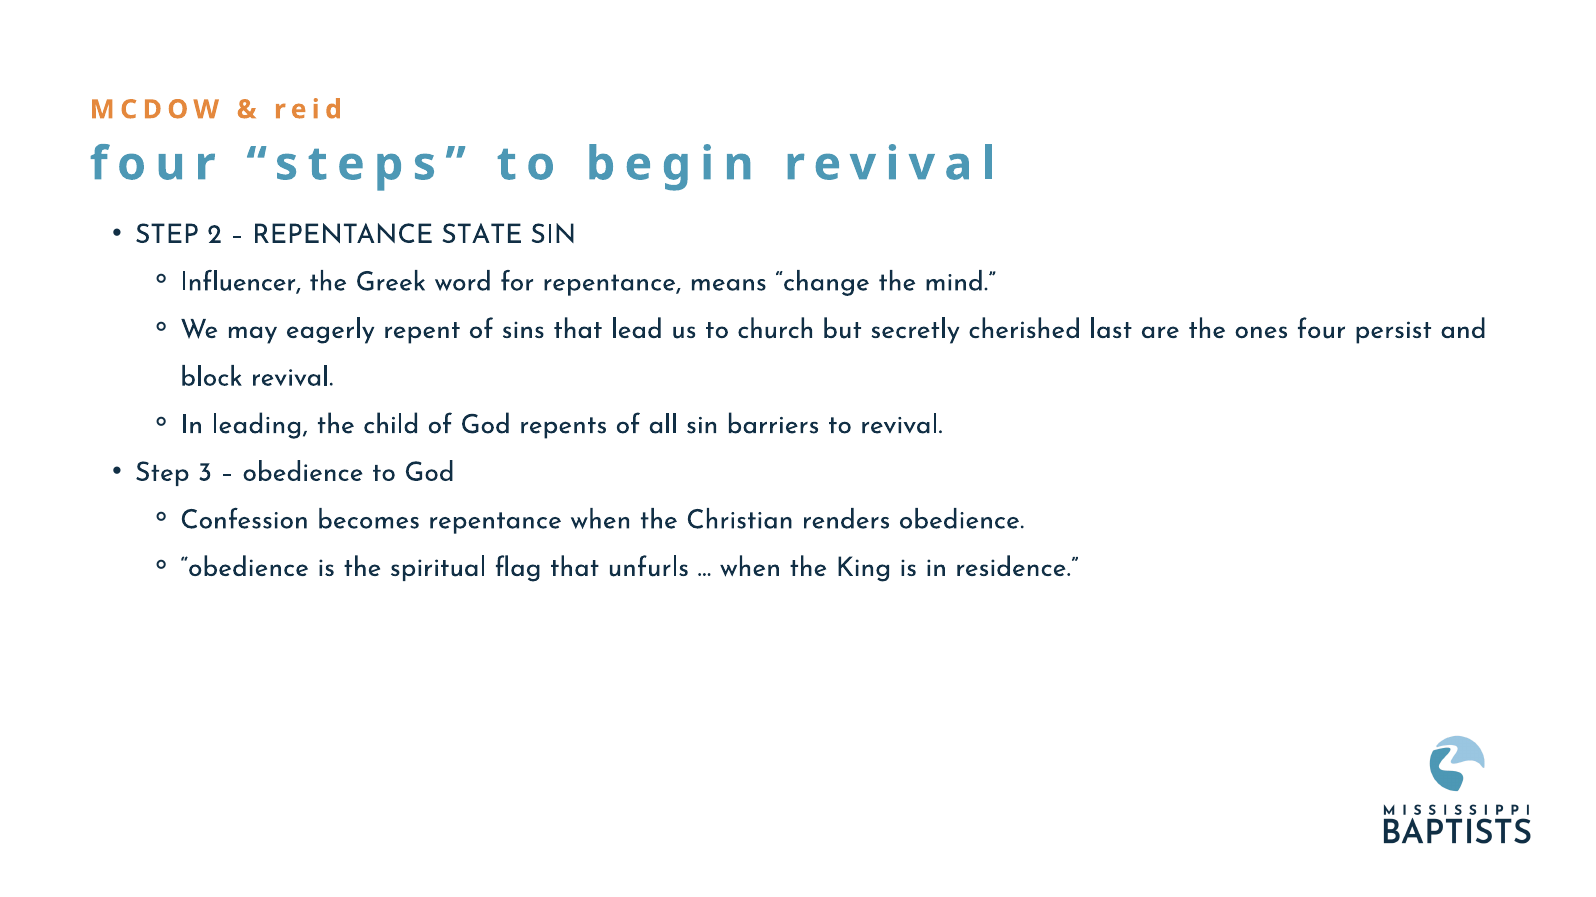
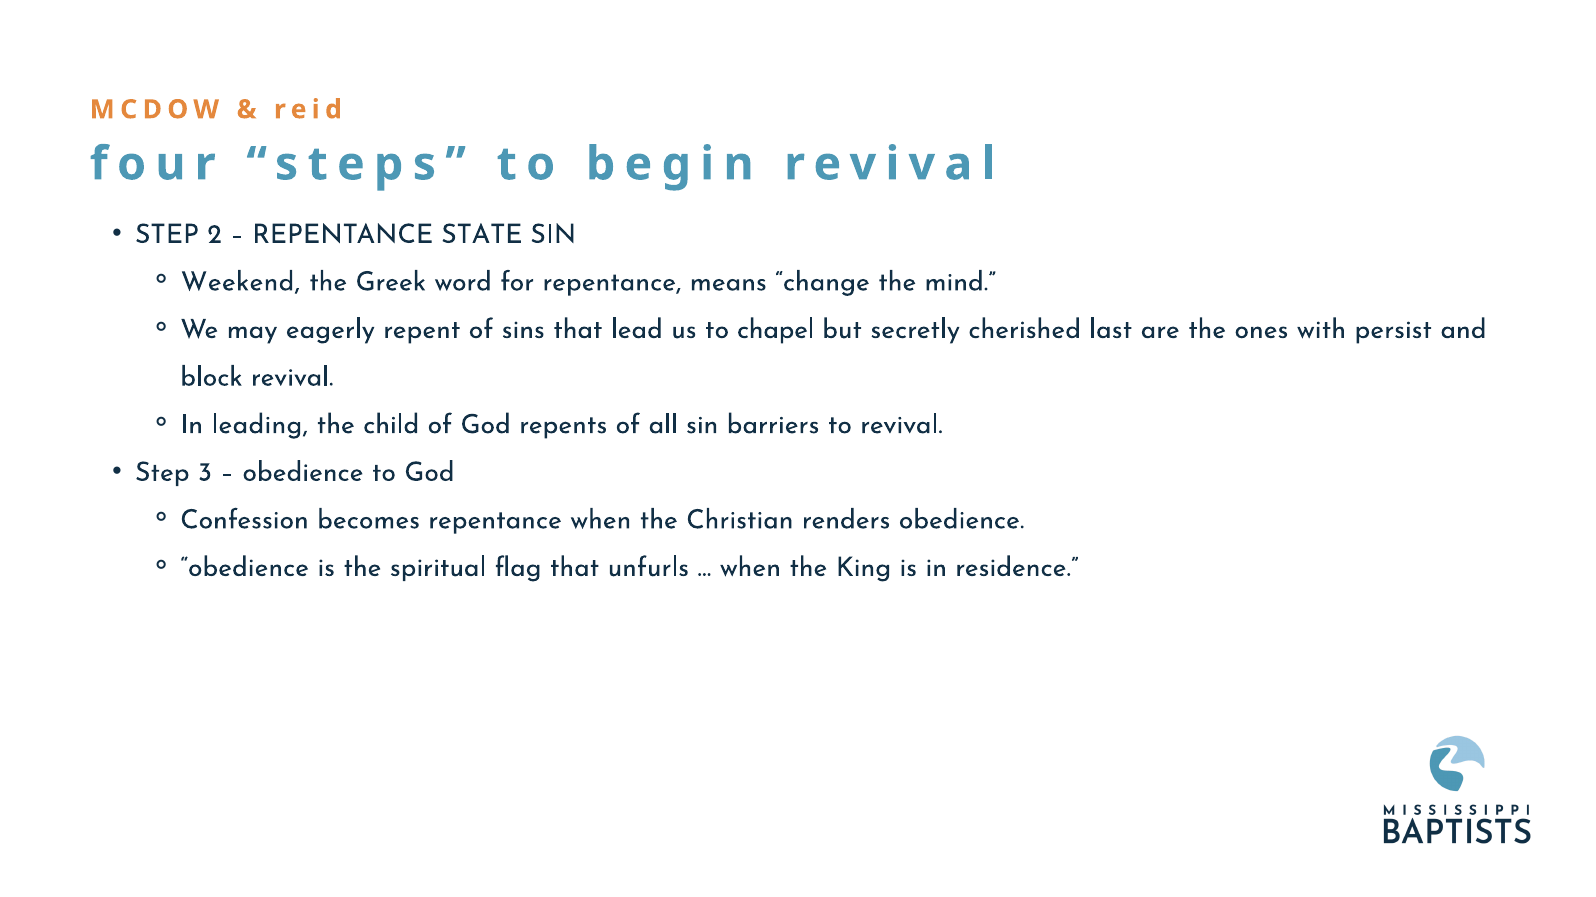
Influencer: Influencer -> Weekend (240, 282)
church: church -> chapel (776, 329)
ones four: four -> with (1321, 329)
